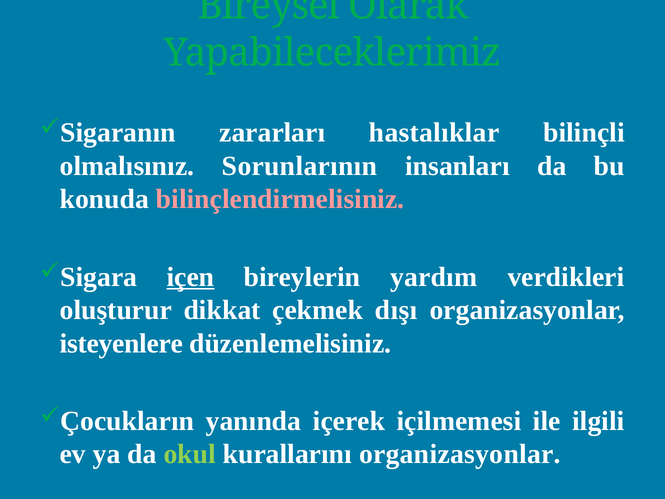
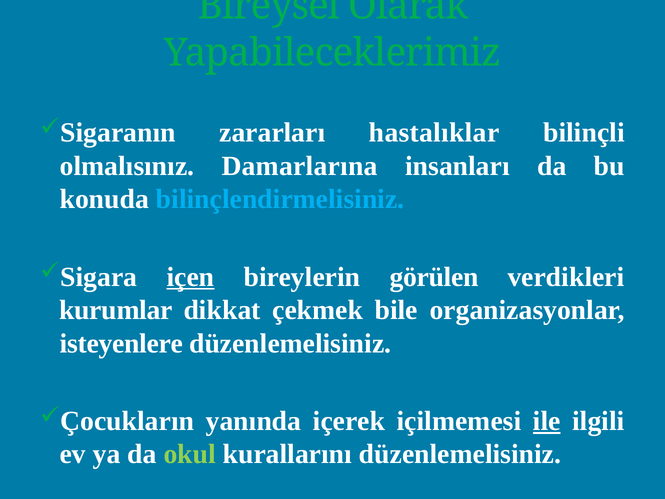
Sorunlarının: Sorunlarının -> Damarlarına (300, 166)
bilinçlendirmelisiniz colour: pink -> light blue (280, 199)
yardım: yardım -> görülen (434, 277)
oluşturur: oluşturur -> kurumlar (116, 310)
dışı: dışı -> bile (396, 310)
ile underline: none -> present (547, 421)
kurallarını organizasyonlar: organizasyonlar -> düzenlemelisiniz (460, 454)
